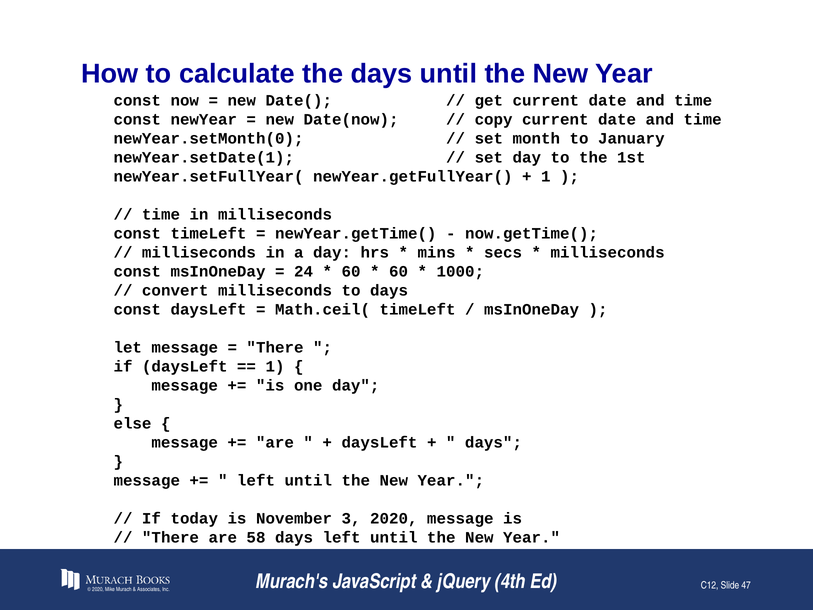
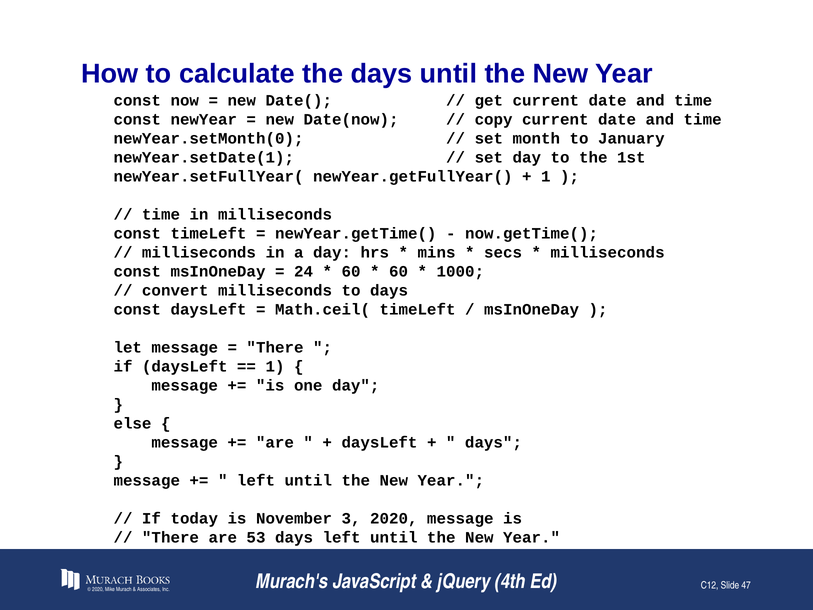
58: 58 -> 53 (256, 537)
